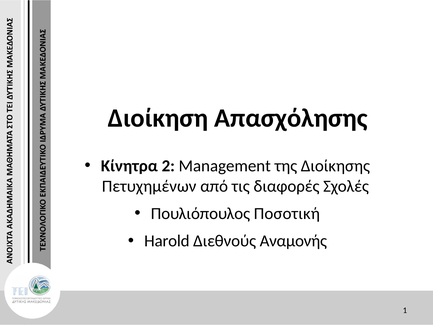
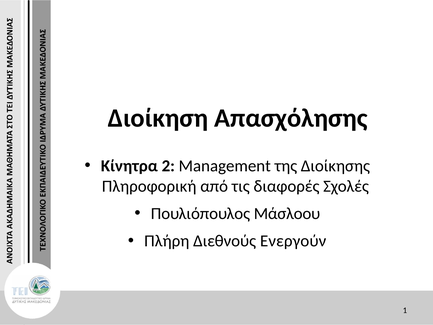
Πετυχημένων: Πετυχημένων -> Πληροφορική (149, 186)
Ποσοτική: Ποσοτική -> Μάσλοου (287, 213)
Harold: Harold -> Πλήρη (167, 241)
Αναμονής: Αναμονής -> Ενεργούν (293, 241)
